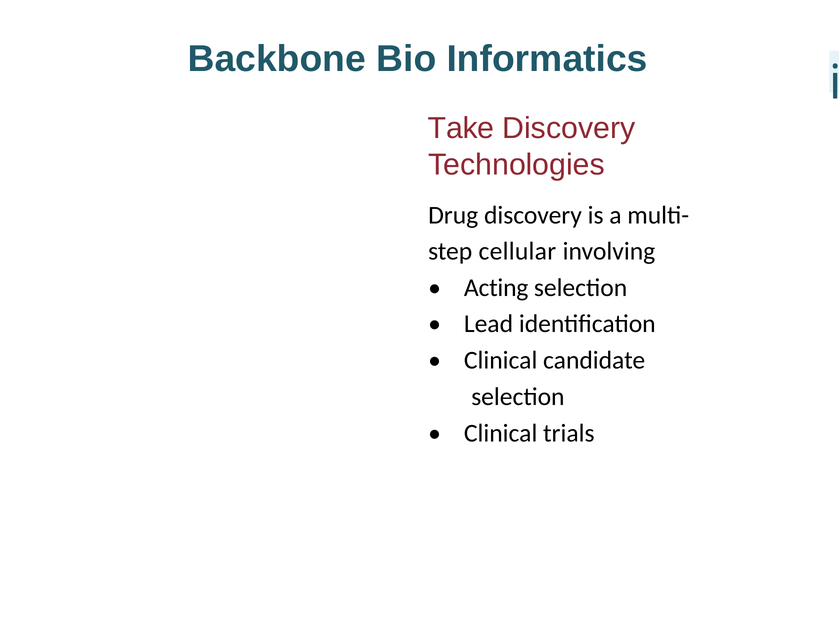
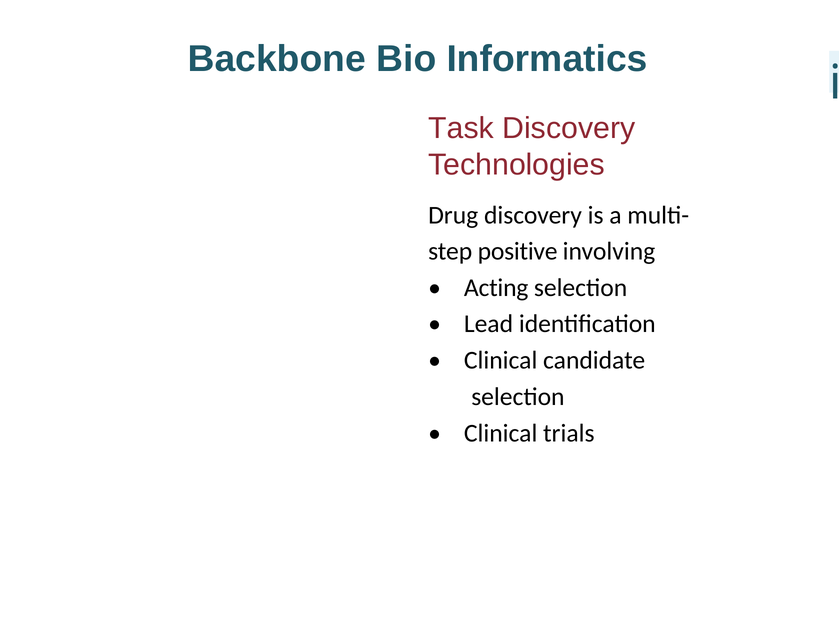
Take: Take -> Task (461, 128)
cellular: cellular -> positive (518, 251)
